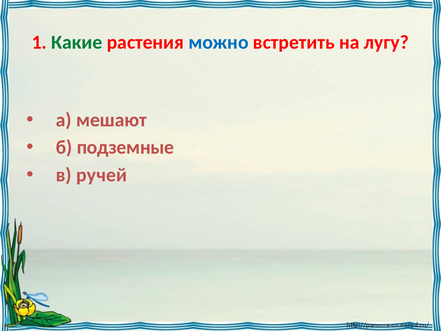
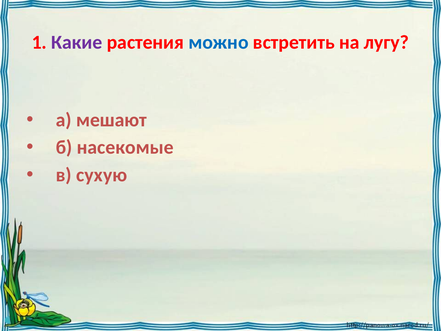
Какие colour: green -> purple (77, 42)
подземные: подземные -> насекомые (125, 147)
ручей: ручей -> сухую (102, 175)
